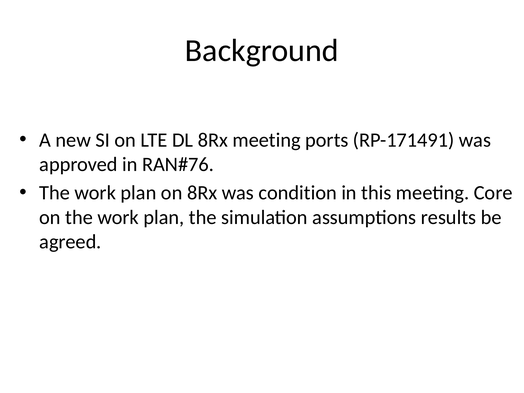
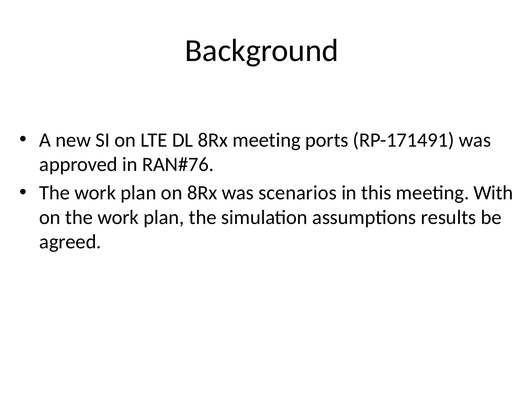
condition: condition -> scenarios (298, 193)
Core: Core -> With (493, 193)
